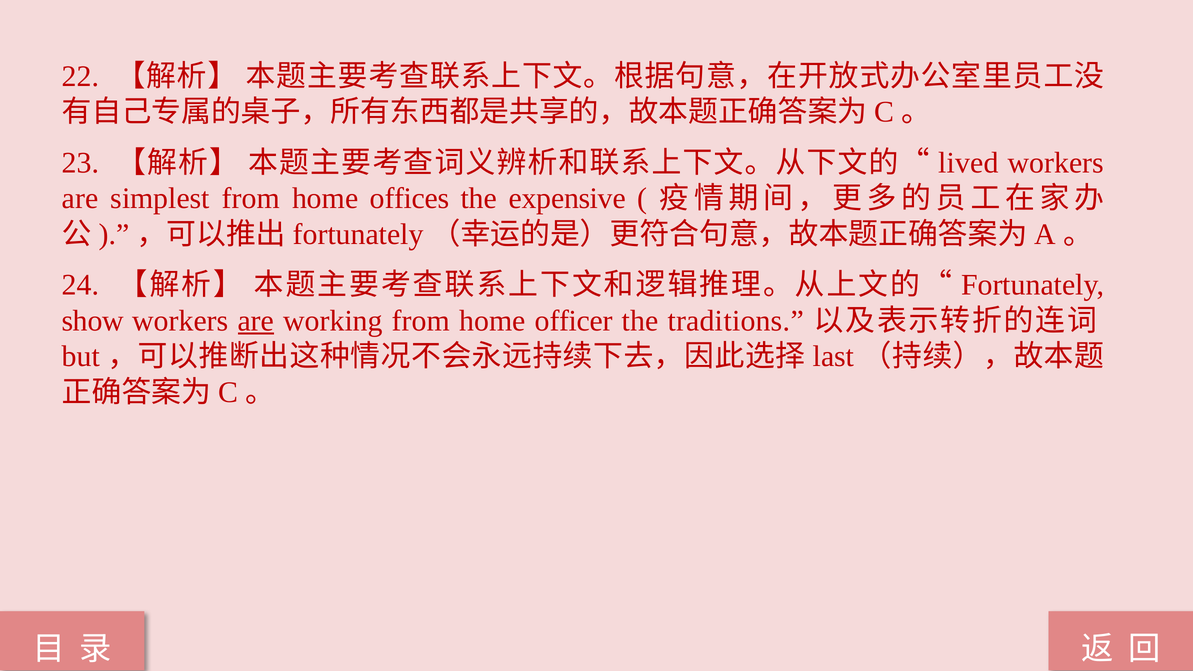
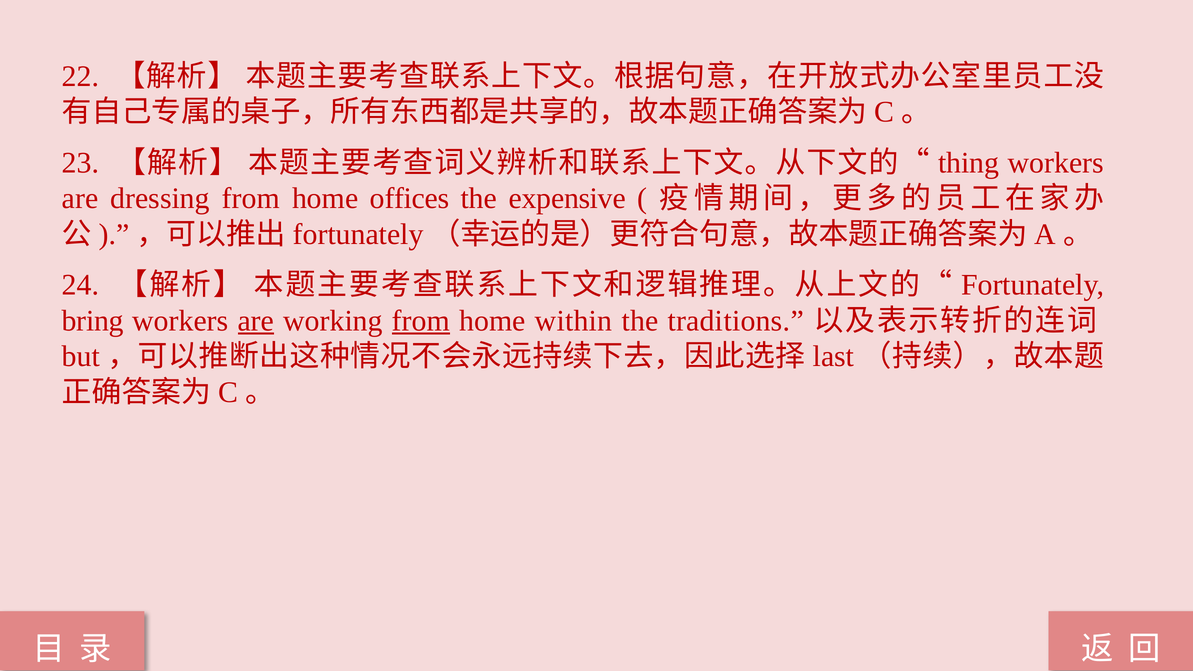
lived: lived -> thing (969, 163)
simplest: simplest -> dressing (160, 199)
show: show -> bring (93, 321)
from underline: none -> present (421, 321)
officer: officer -> within (574, 321)
